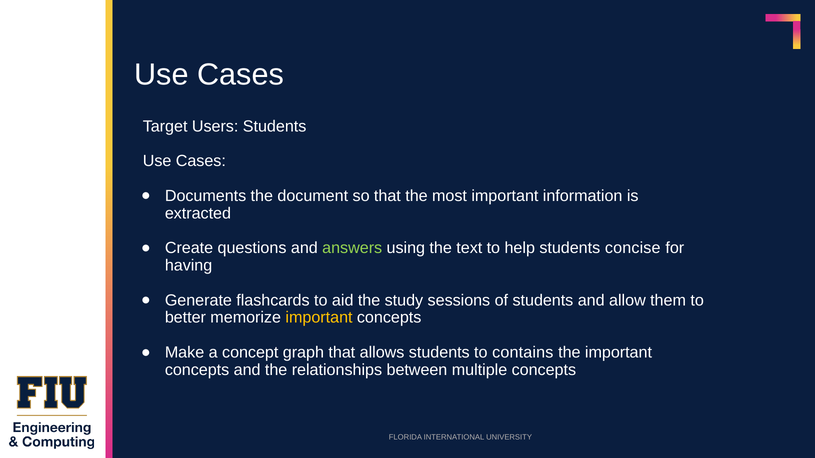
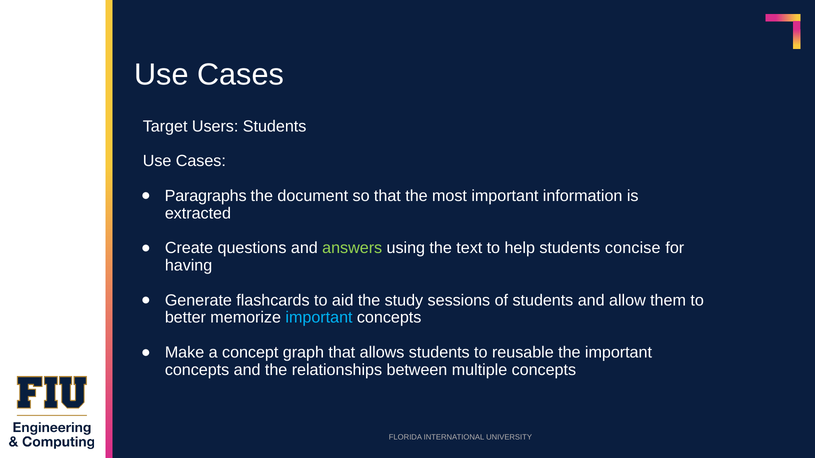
Documents: Documents -> Paragraphs (206, 196)
important colour: yellow -> light blue (319, 318)
contains: contains -> reusable (523, 353)
